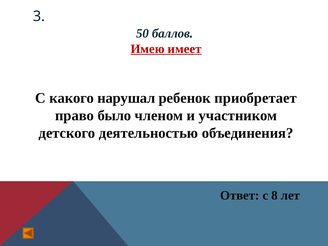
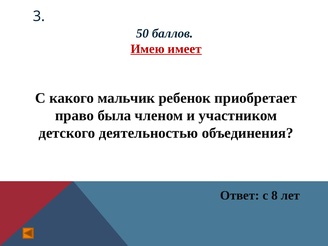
нарушал: нарушал -> мальчик (126, 98)
было: было -> была (114, 116)
